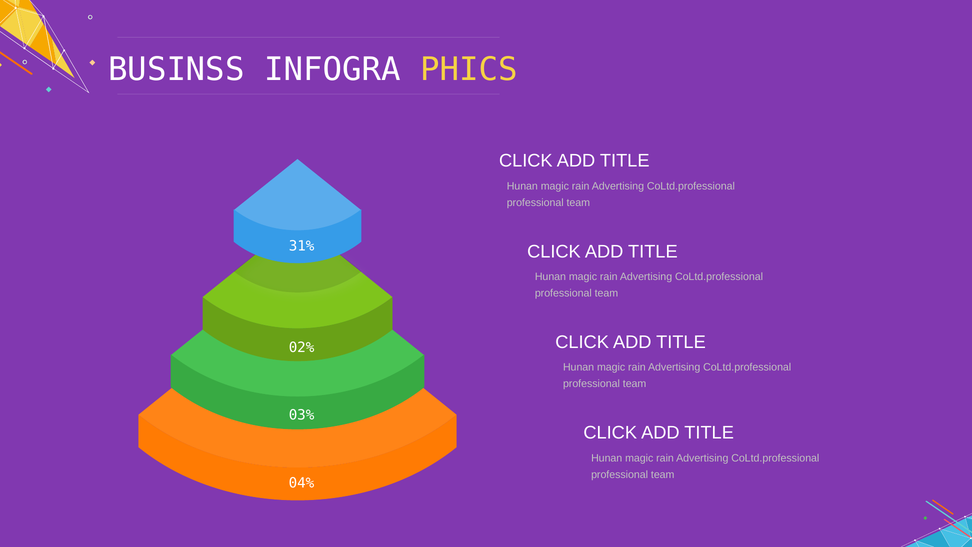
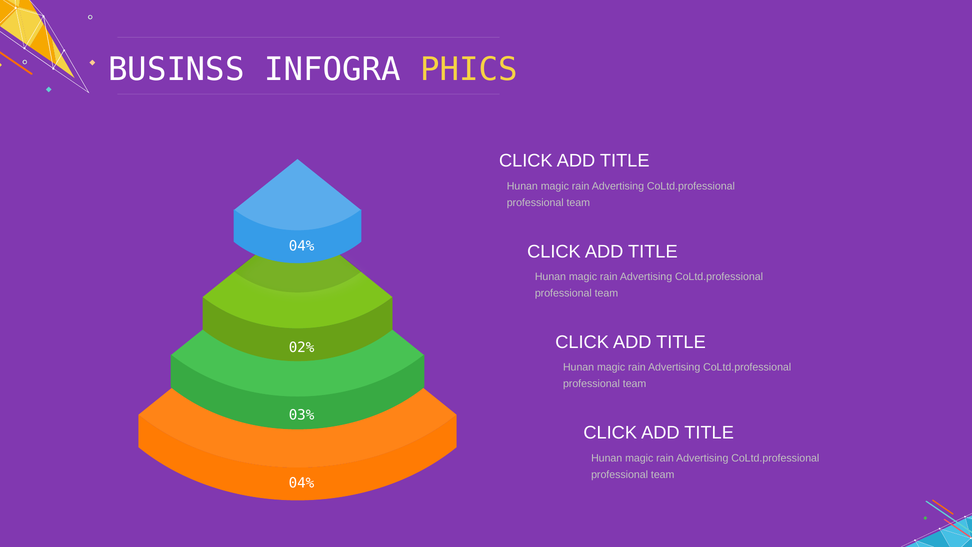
31%: 31% -> 04% (302, 246)
